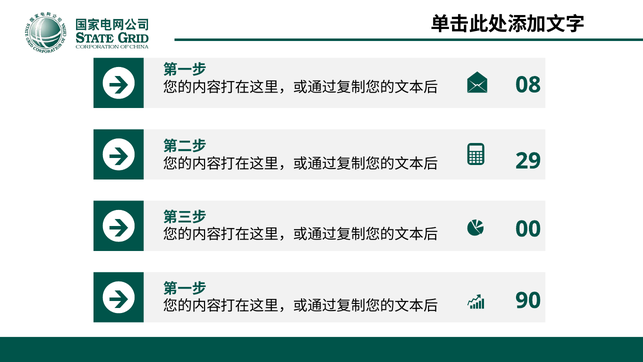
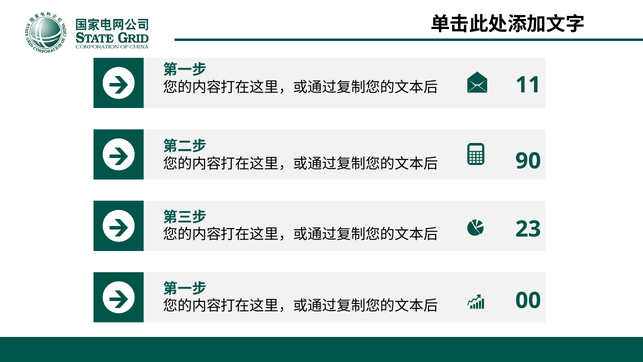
08: 08 -> 11 (528, 85)
29: 29 -> 90 (528, 161)
00: 00 -> 23 (528, 229)
90: 90 -> 00 (528, 300)
